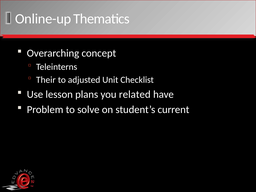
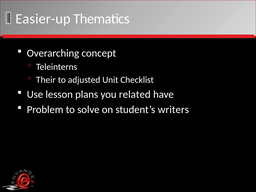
Online-up: Online-up -> Easier-up (43, 19)
current: current -> writers (173, 110)
